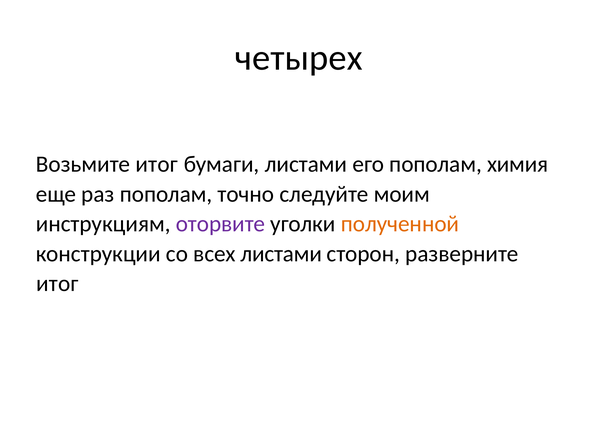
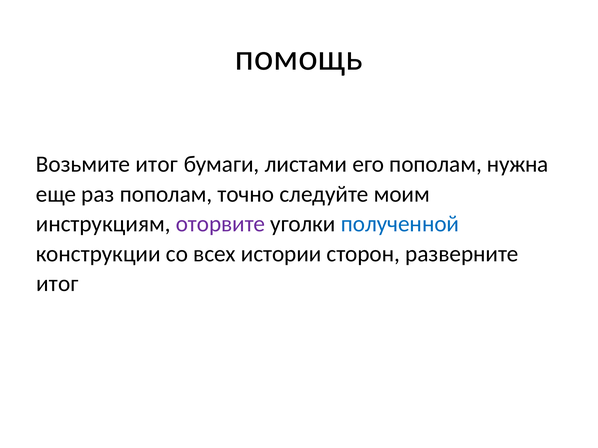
четырех: четырех -> помощь (299, 58)
химия: химия -> нужна (518, 164)
полученной colour: orange -> blue (400, 224)
всех листами: листами -> истории (281, 254)
